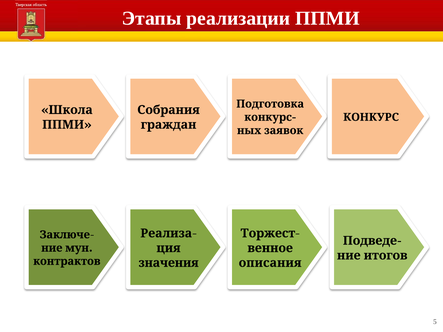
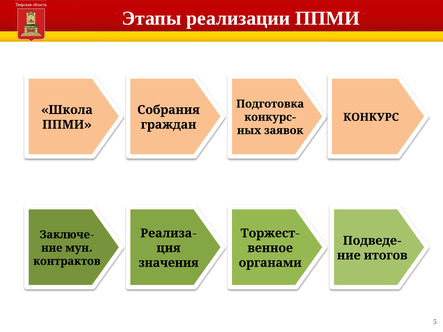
описания: описания -> органами (270, 263)
